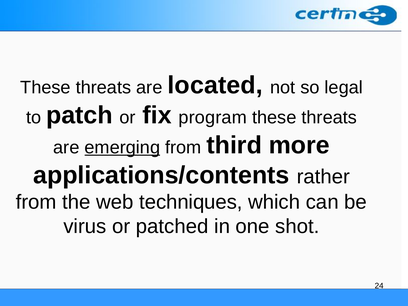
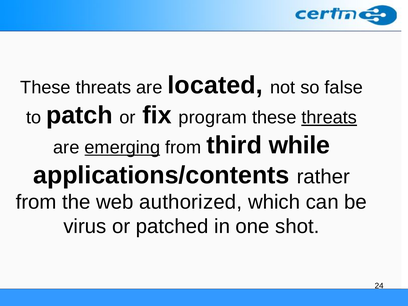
legal: legal -> false (344, 88)
threats underline: none -> present (329, 118)
more: more -> while (299, 145)
techniques: techniques -> authorized (191, 202)
